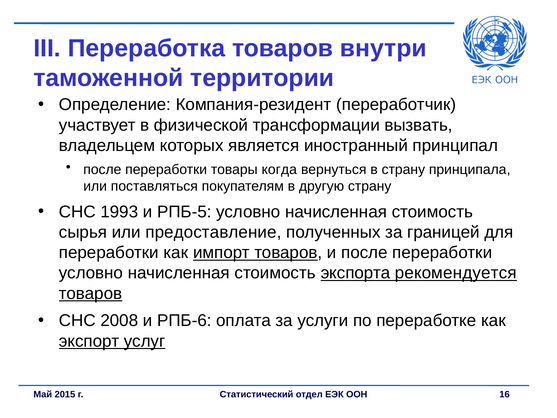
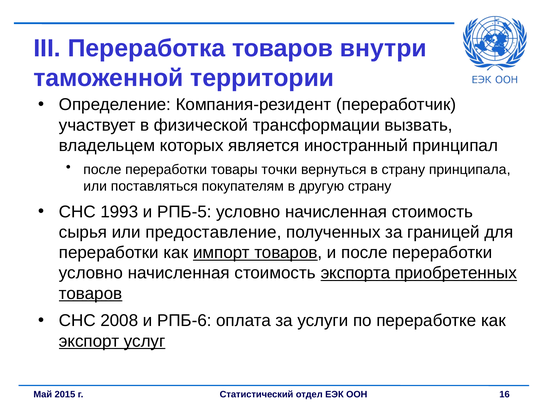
когда: когда -> точки (279, 169)
рекомендуется: рекомендуется -> приобретенных (456, 273)
